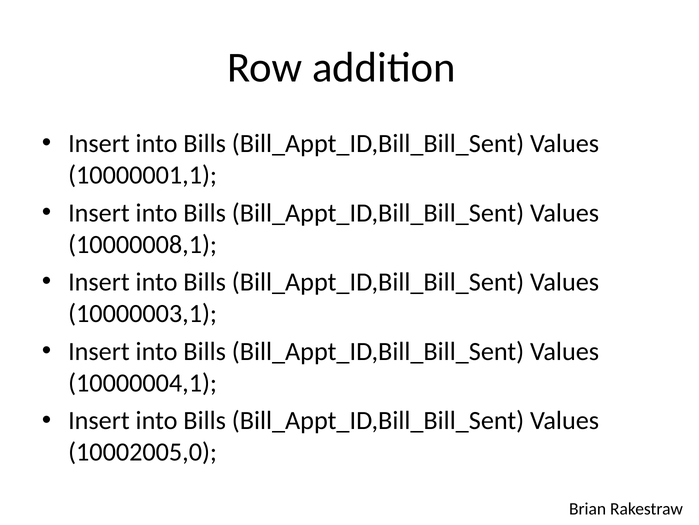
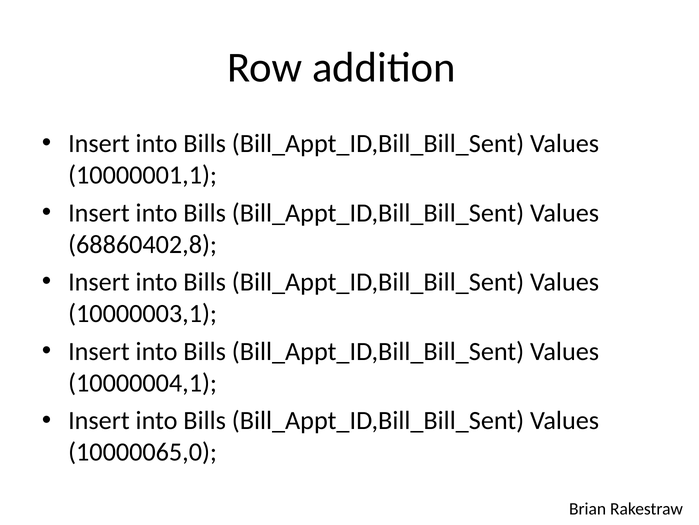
10000008,1: 10000008,1 -> 68860402,8 (143, 244)
10002005,0: 10002005,0 -> 10000065,0 (143, 452)
